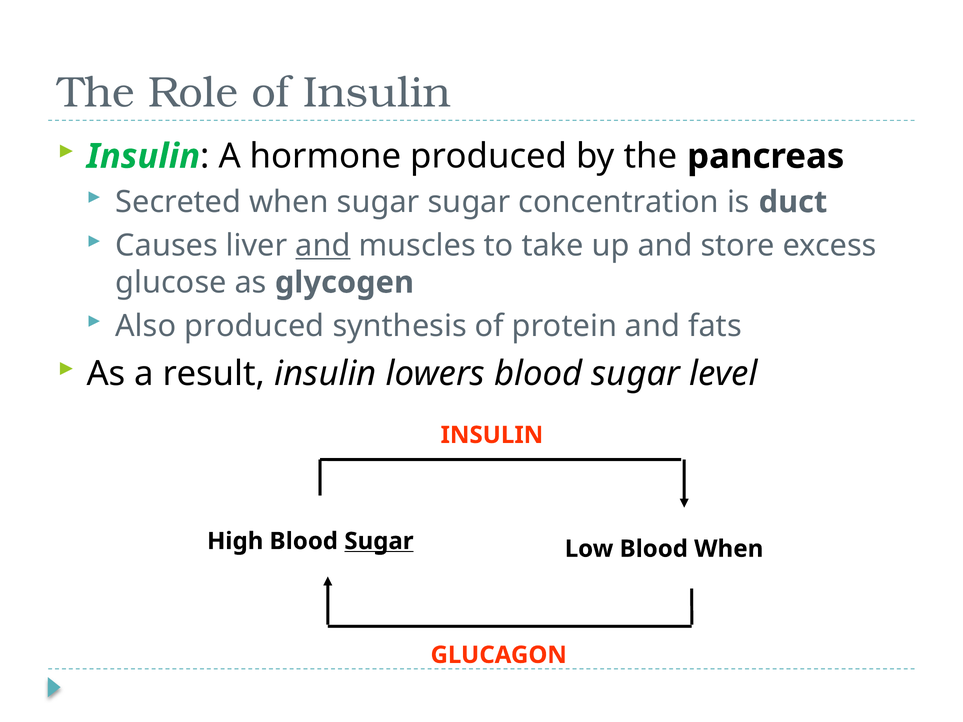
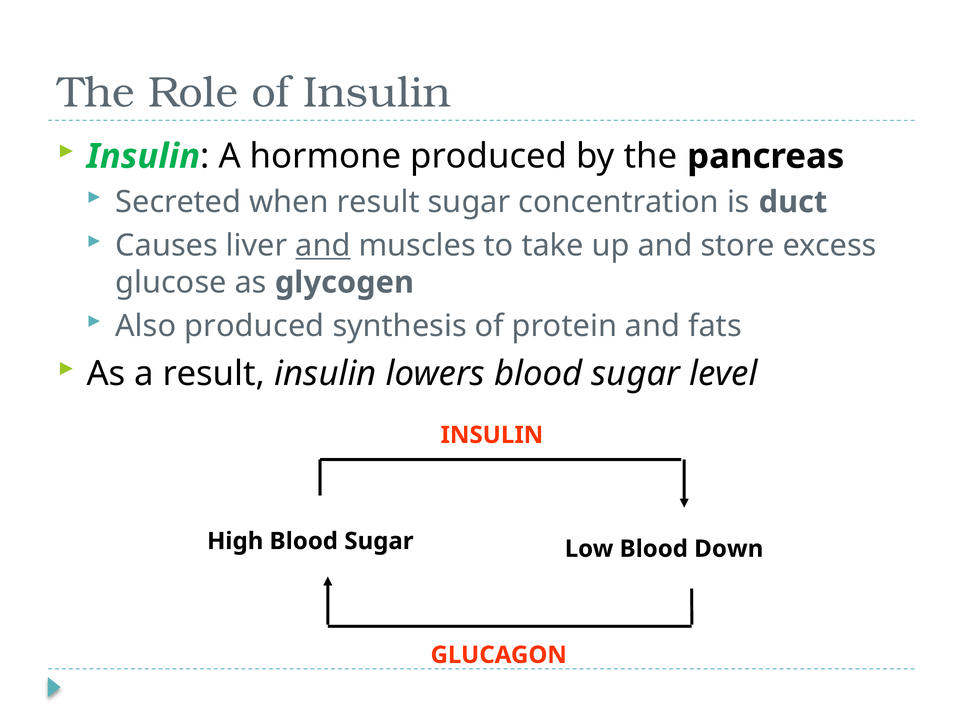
when sugar: sugar -> result (378, 202)
Sugar underline: present -> none (379, 541)
Blood When: When -> Down (729, 549)
